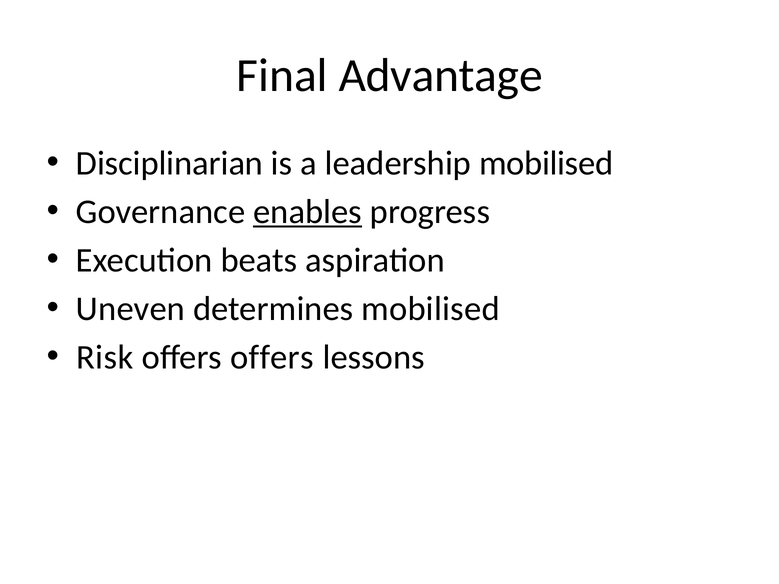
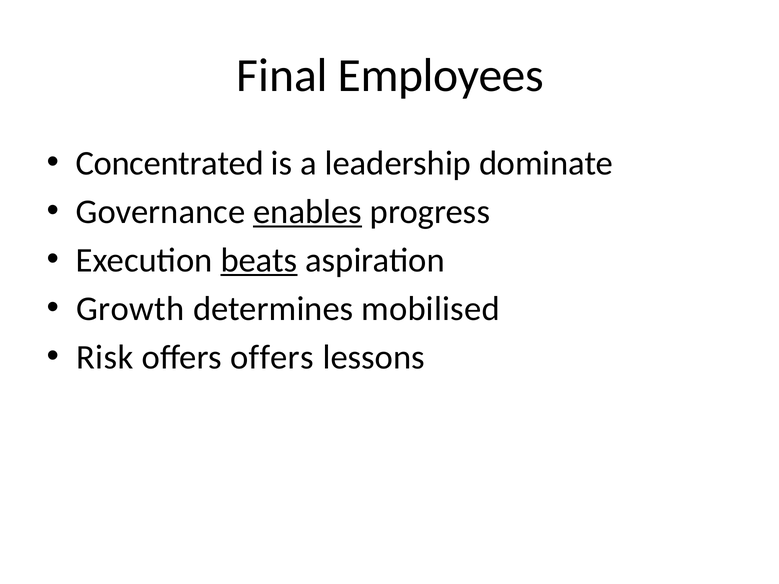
Advantage: Advantage -> Employees (441, 75)
Disciplinarian: Disciplinarian -> Concentrated (170, 163)
leadership mobilised: mobilised -> dominate (546, 163)
beats underline: none -> present (259, 260)
Uneven: Uneven -> Growth (130, 309)
